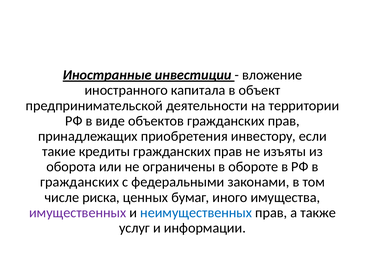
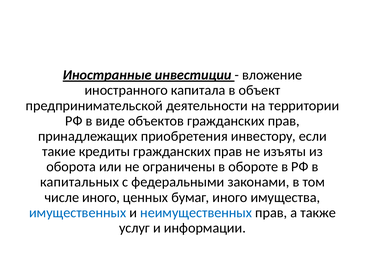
гражданских: гражданских -> капитальных (79, 183)
числе риска: риска -> иного (101, 198)
имущественных colour: purple -> blue (78, 213)
